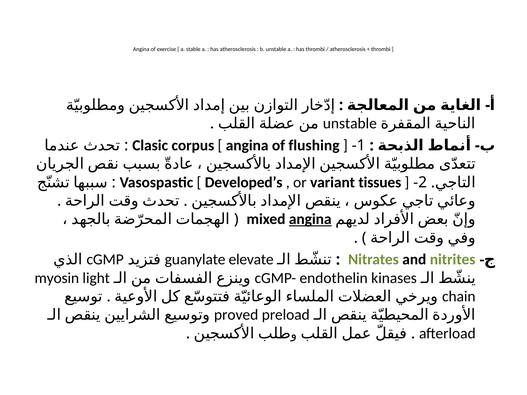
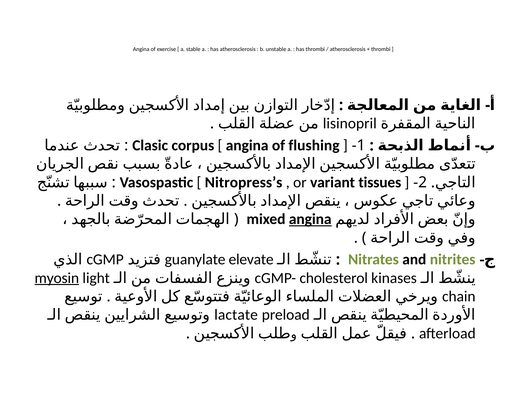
unstable: unstable -> lisinopril (350, 124)
Developed’s: Developed’s -> Nitropress’s (244, 182)
myosin underline: none -> present (57, 278)
endothelin: endothelin -> cholesterol (334, 278)
proved: proved -> lactate (236, 315)
